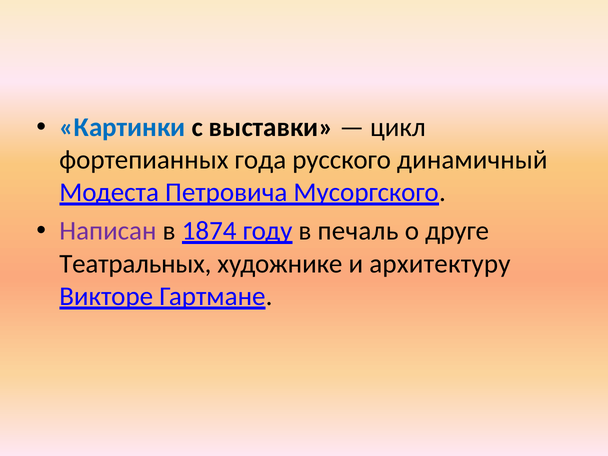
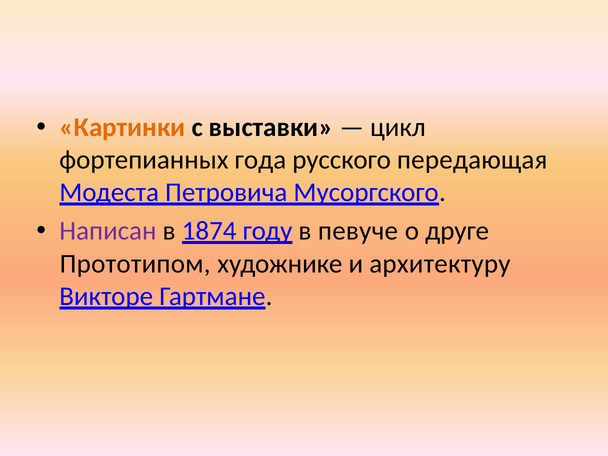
Картинки colour: blue -> orange (122, 128)
динамичный: динамичный -> передающая (472, 160)
печаль: печаль -> певуче (358, 231)
Театральных: Театральных -> Прототипом (135, 264)
